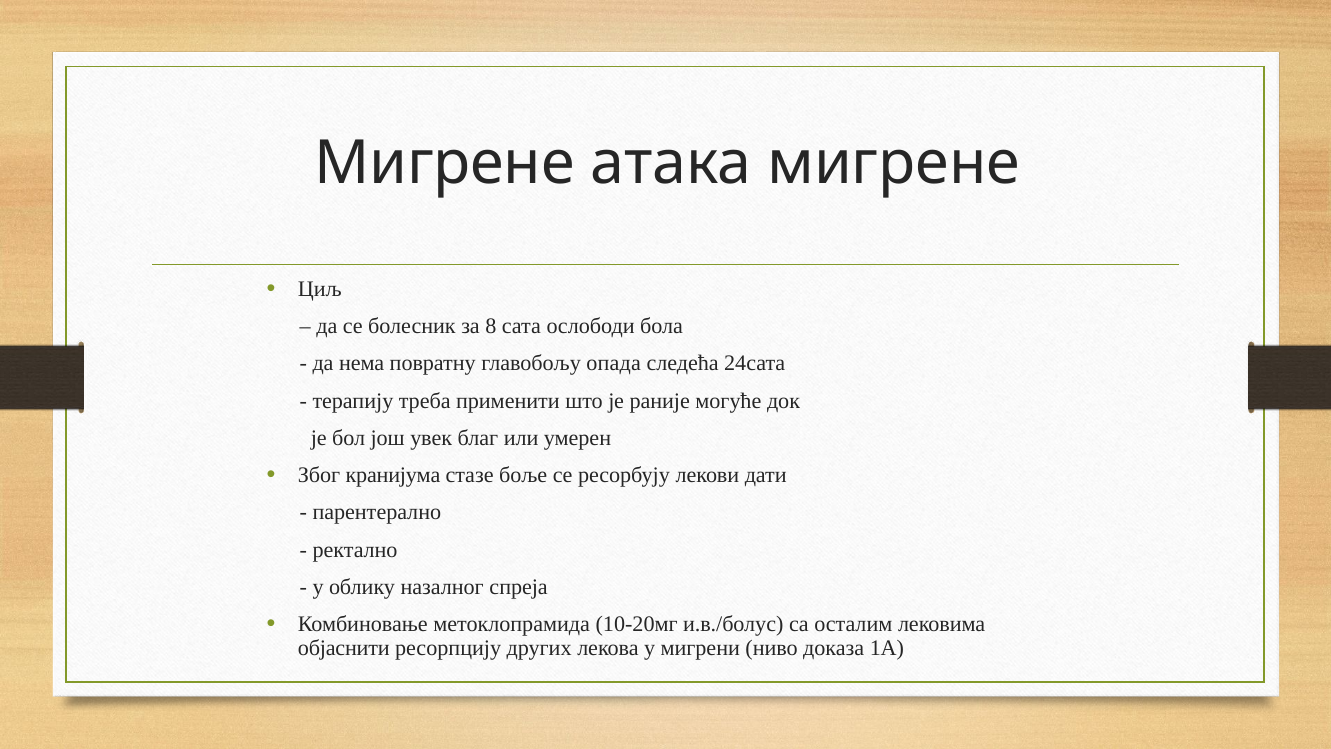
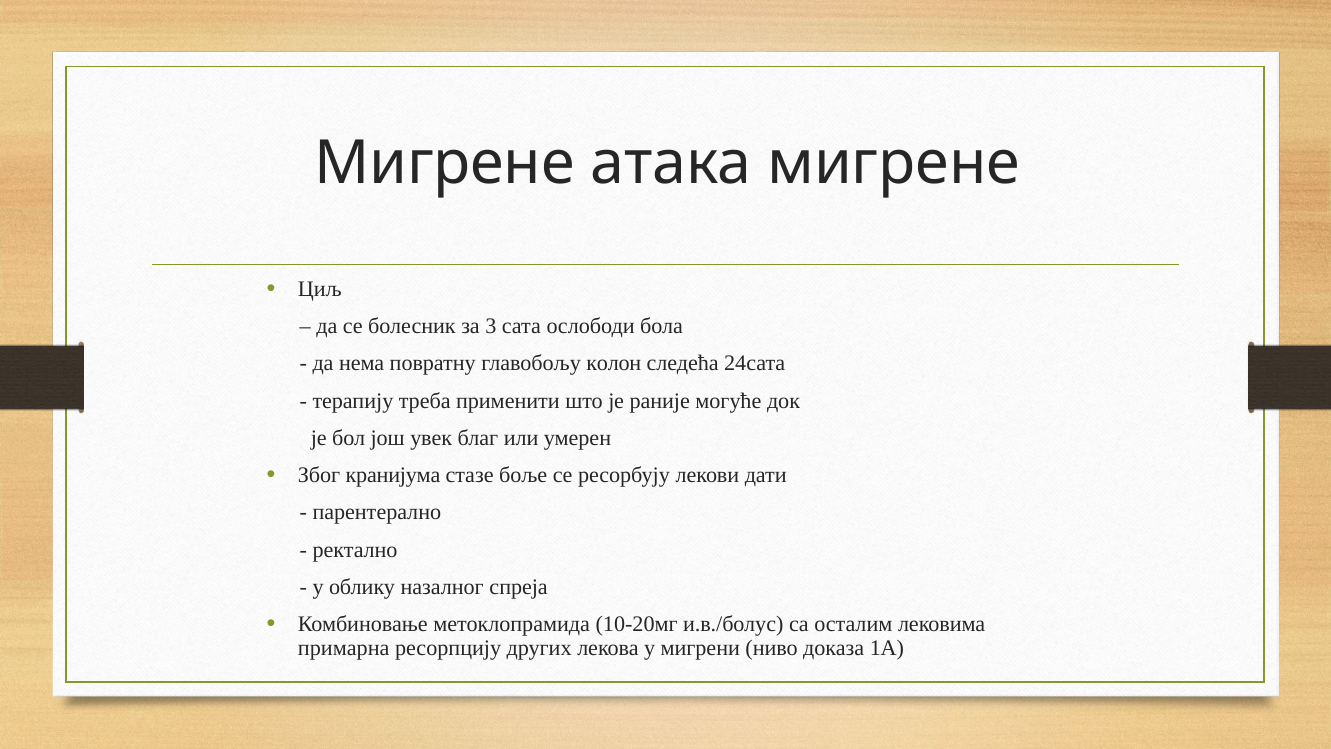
8: 8 -> 3 (491, 326)
опада: опада -> колон (614, 363)
објаснити: објаснити -> примарна (344, 648)
